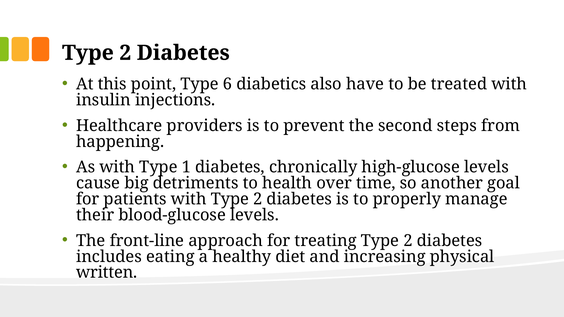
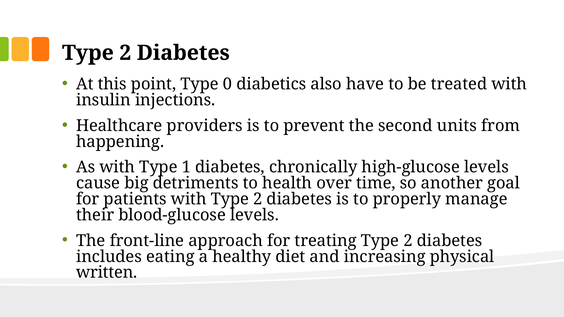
6: 6 -> 0 (228, 84)
steps: steps -> units (457, 126)
